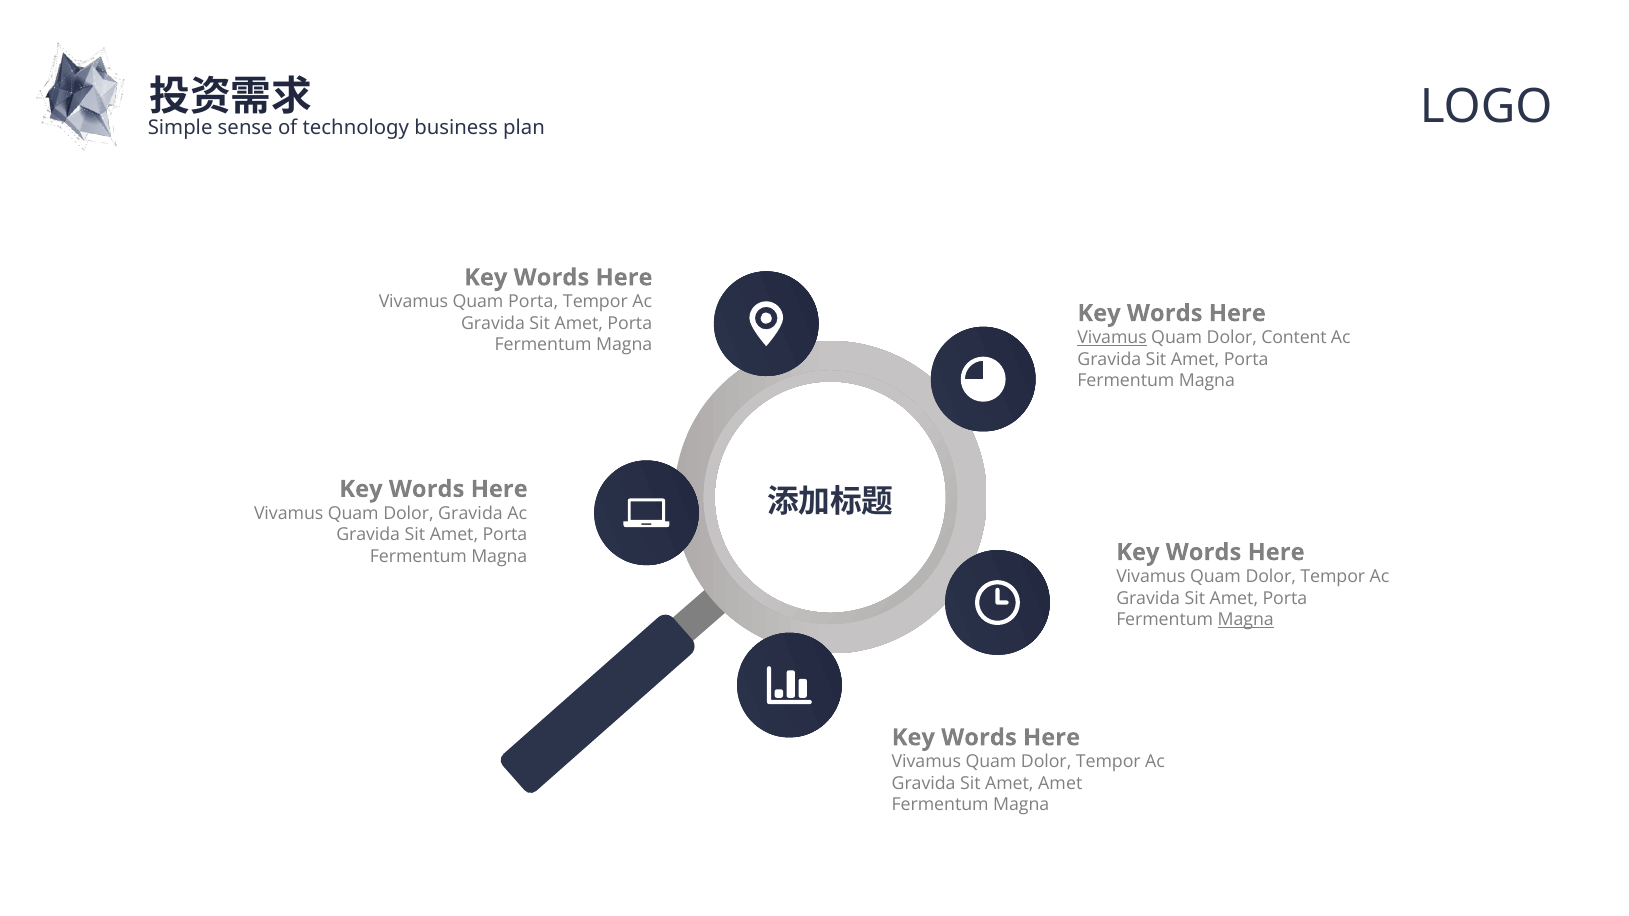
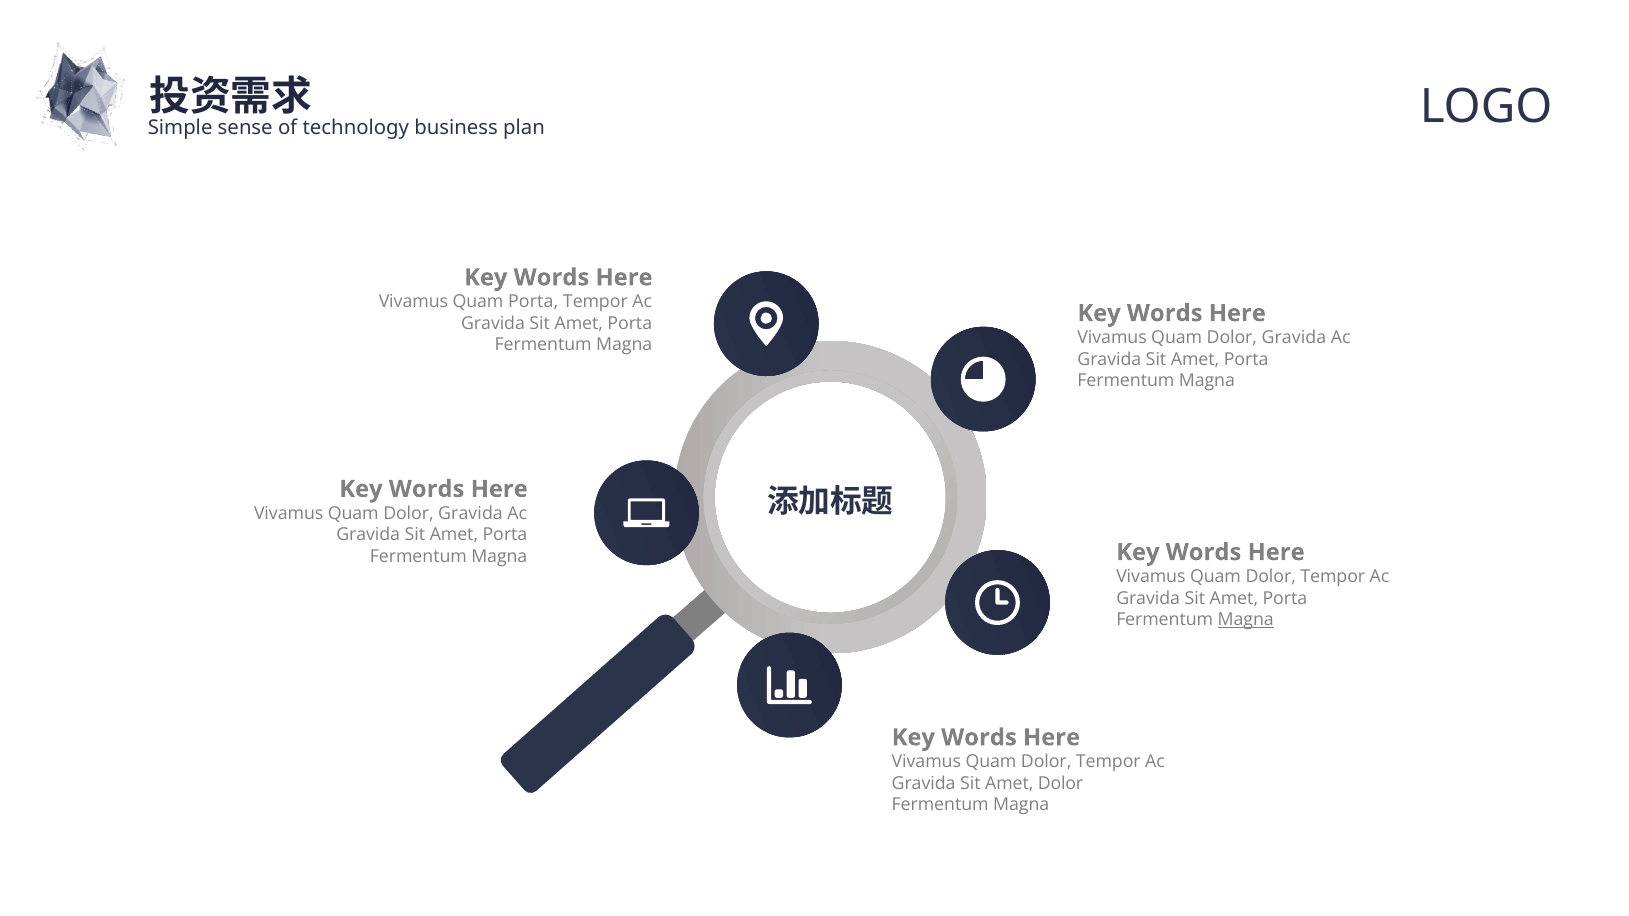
Vivamus underline: present -> none (1112, 338)
Content: Content -> Gravida (1294, 338)
Amet Amet: Amet -> Dolor (1060, 784)
